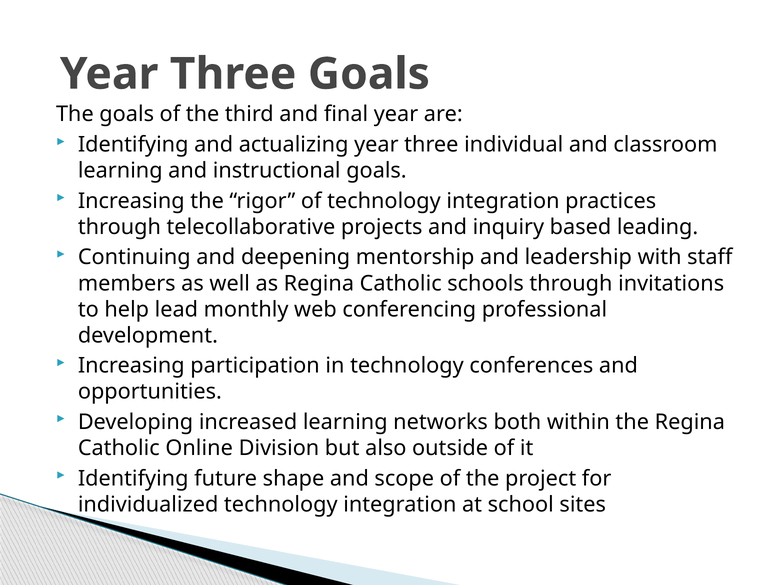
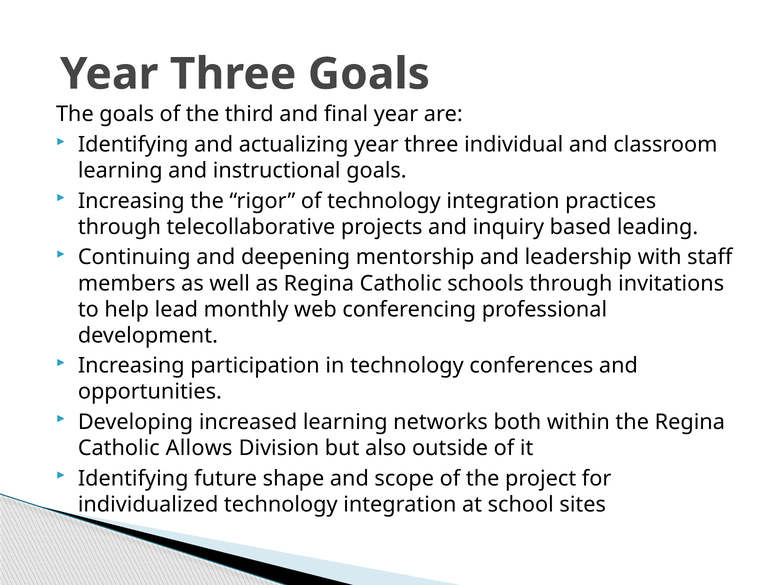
Online: Online -> Allows (199, 448)
